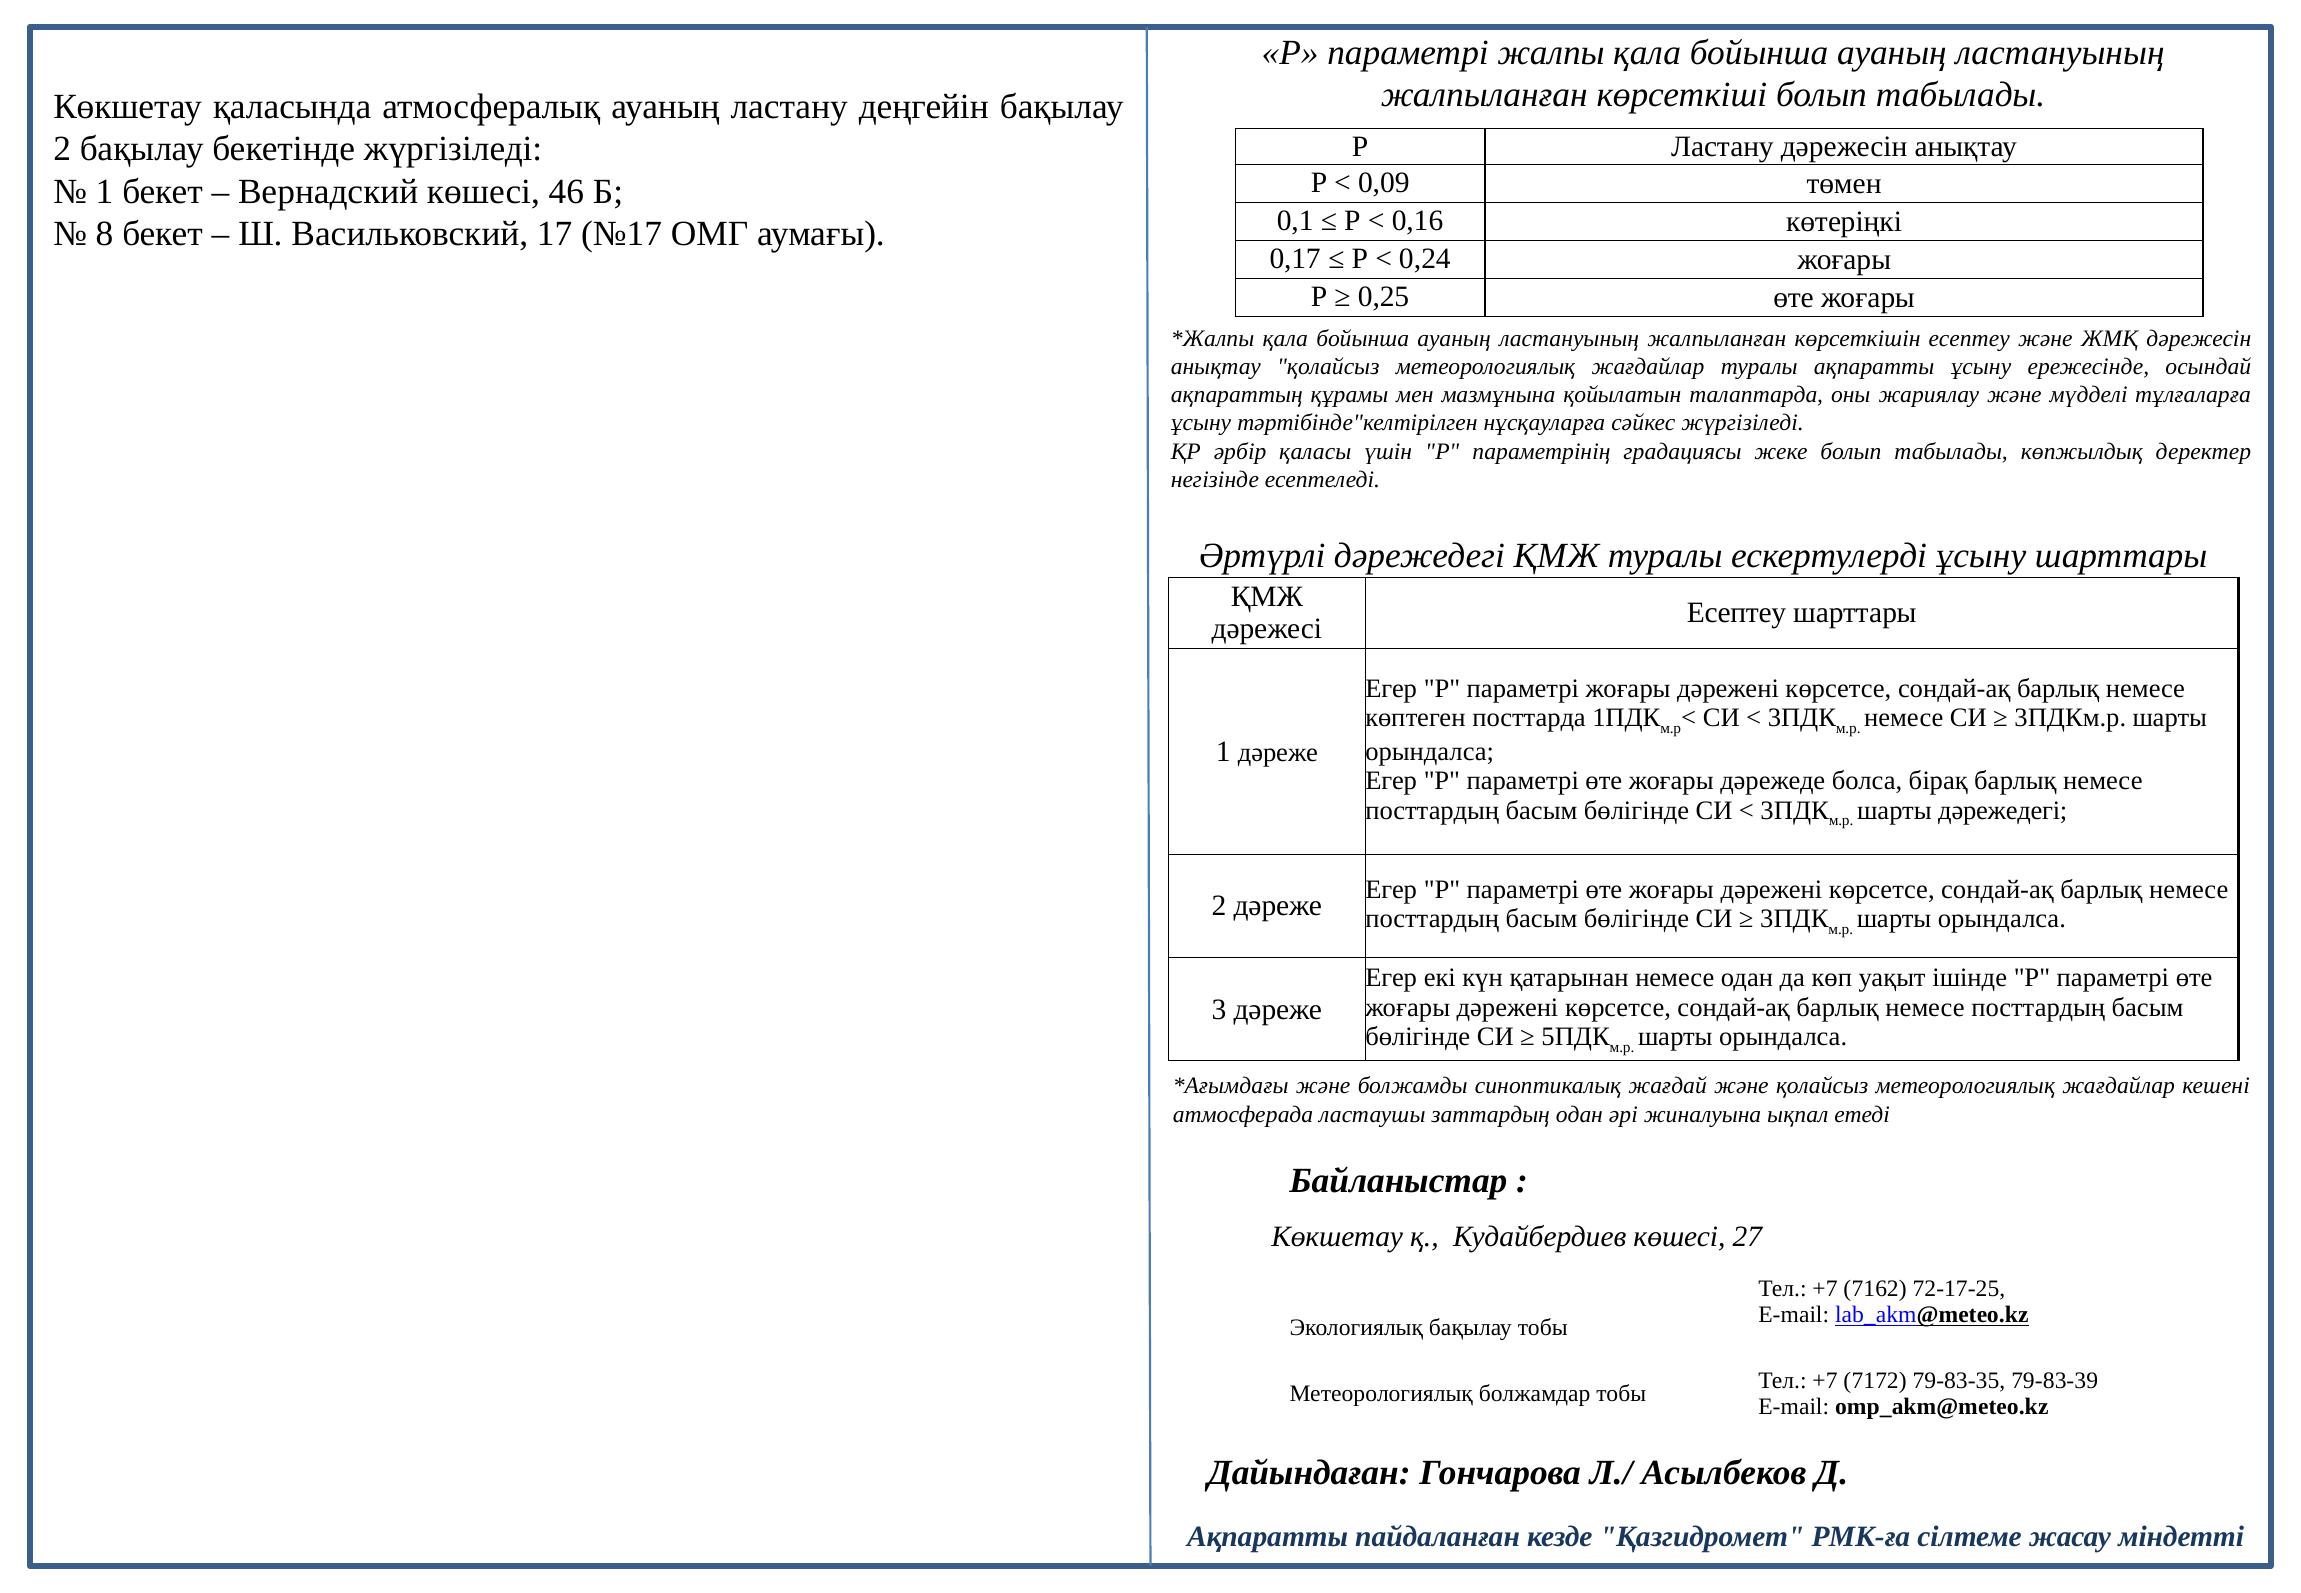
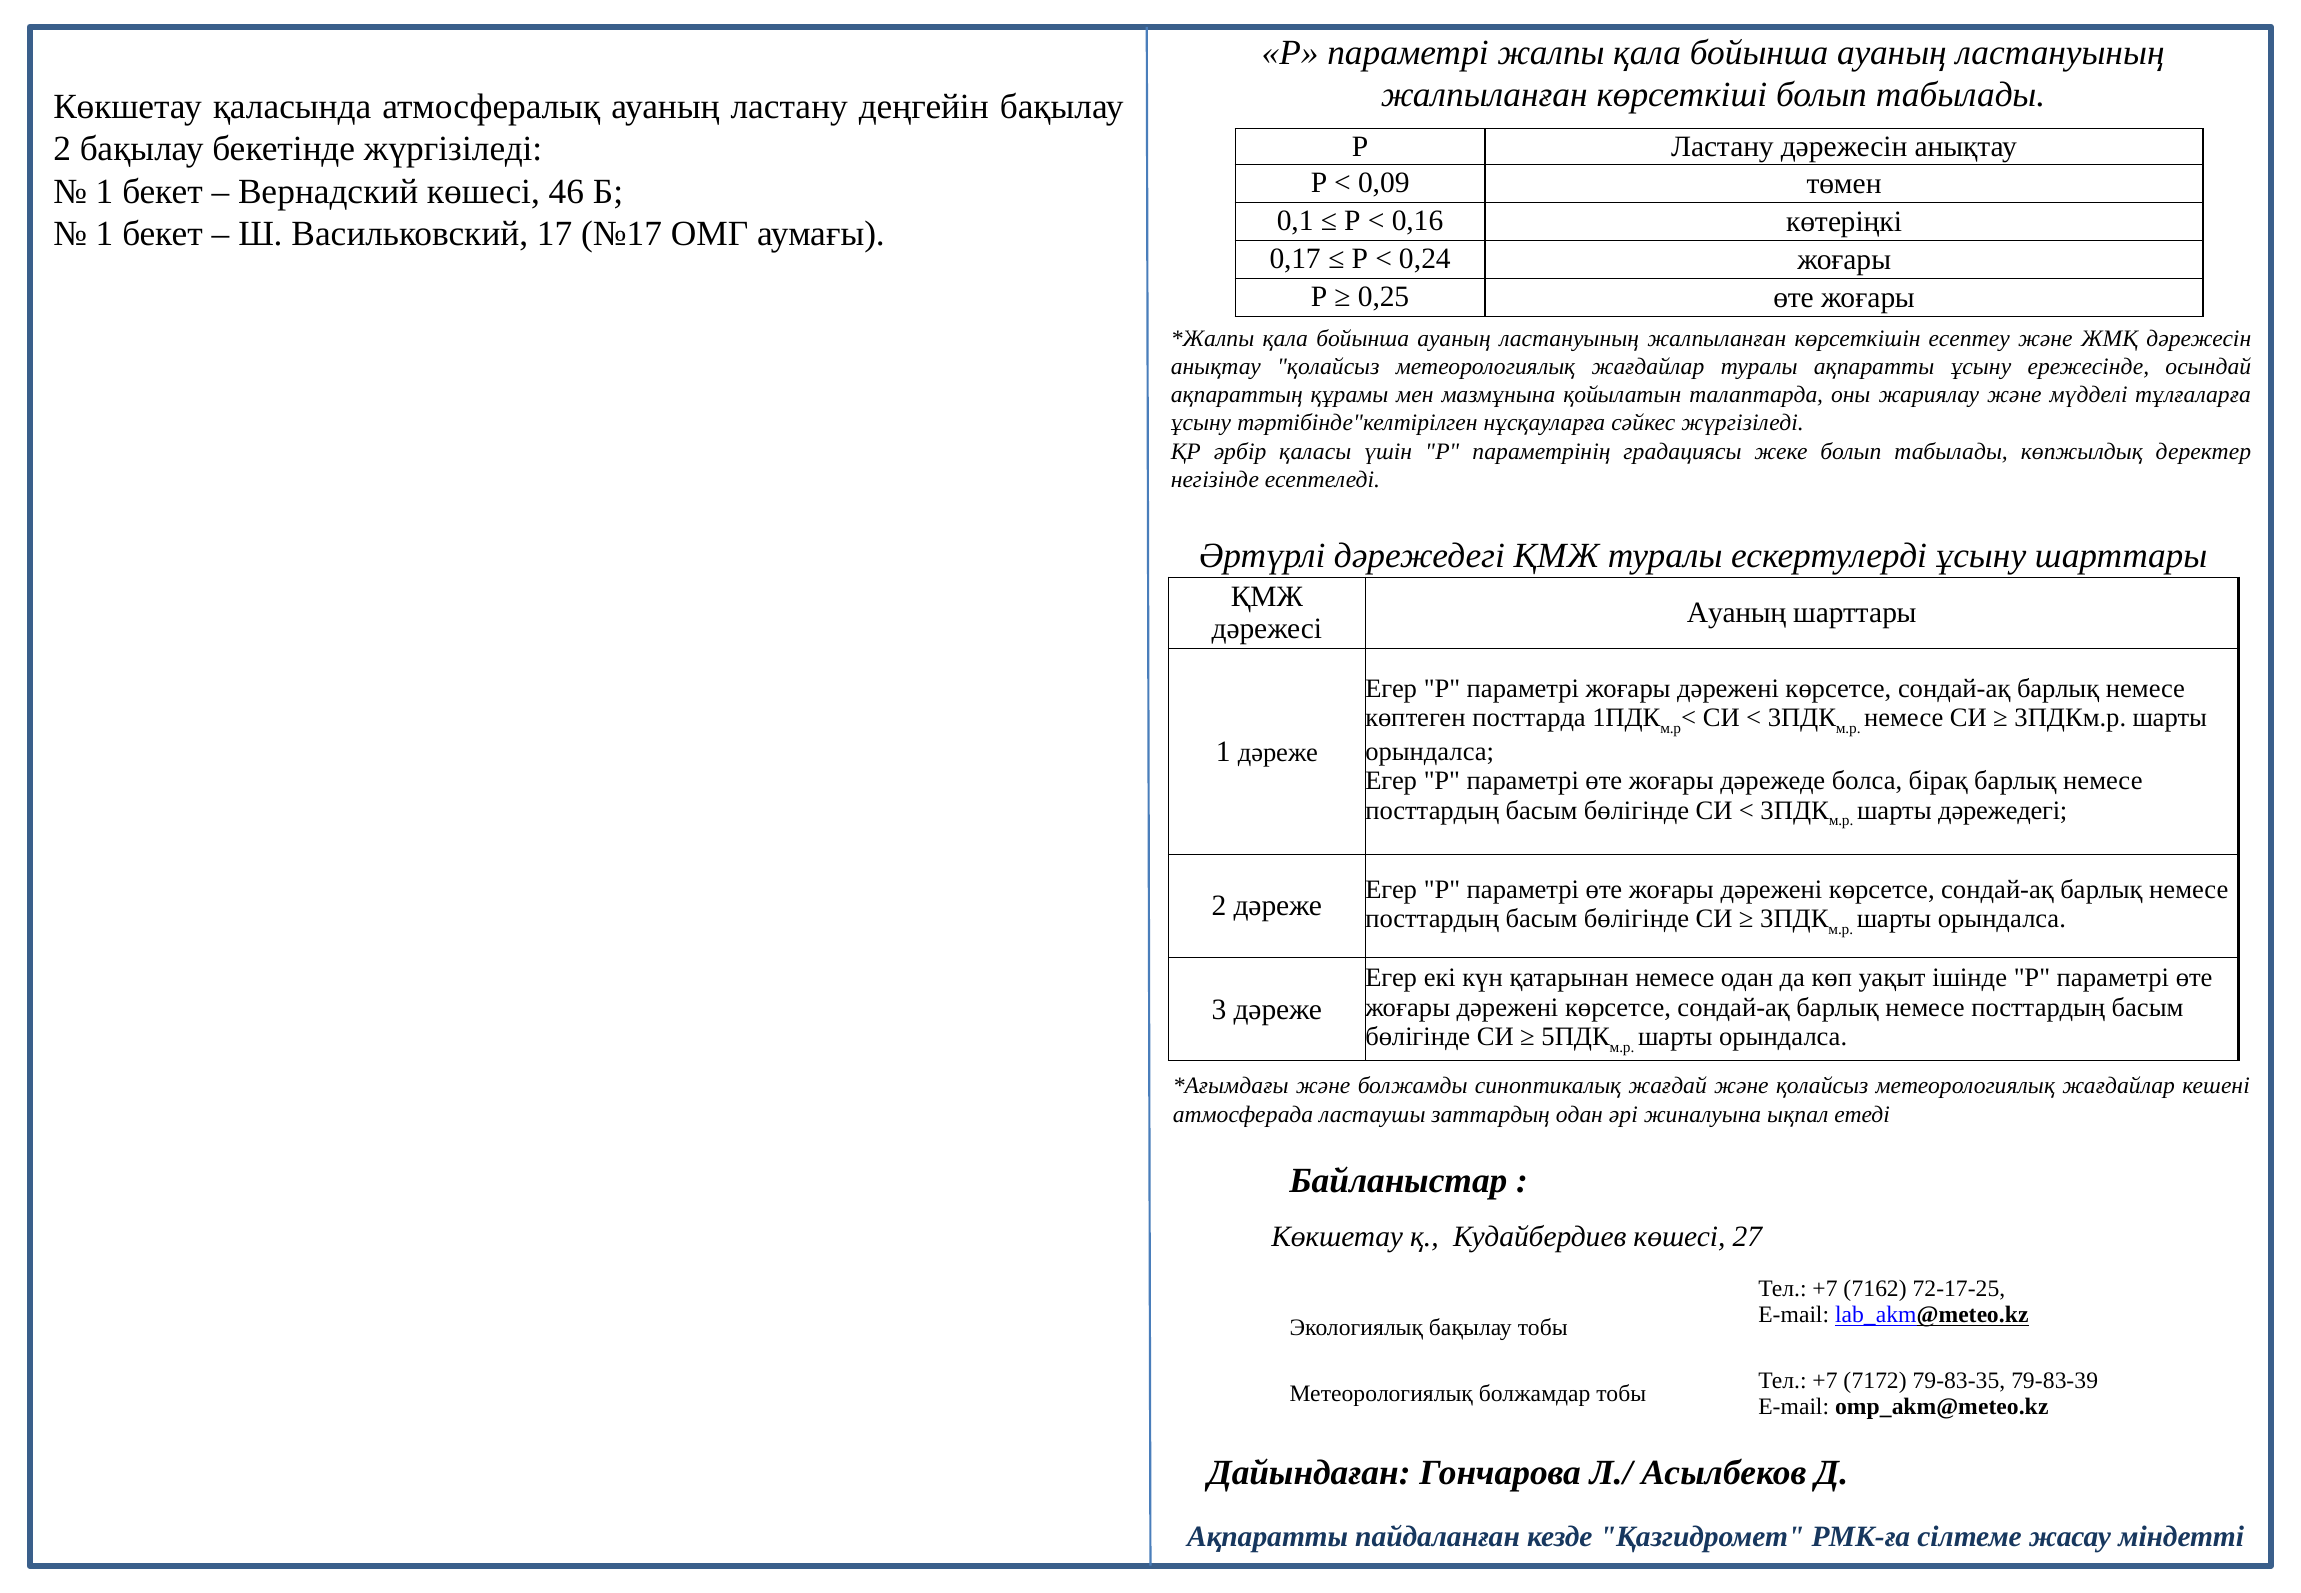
8: 8 -> 1 (105, 234)
Есептеу: Есептеу -> Ауаның (1737, 613)
